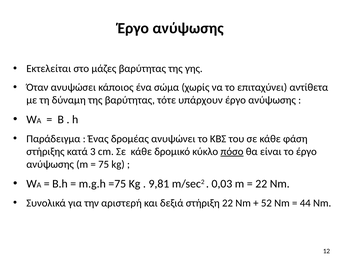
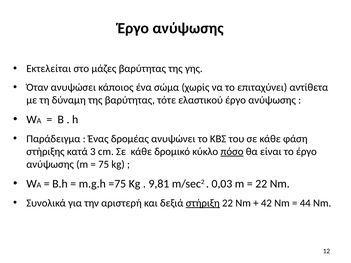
υπάρχουν: υπάρχουν -> ελαστικού (201, 100)
στήριξη underline: none -> present (203, 203)
52: 52 -> 42 (266, 203)
